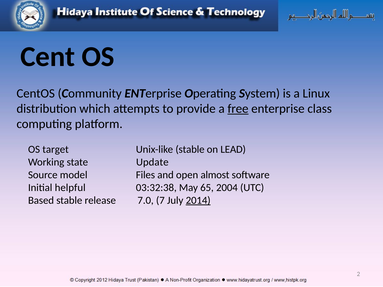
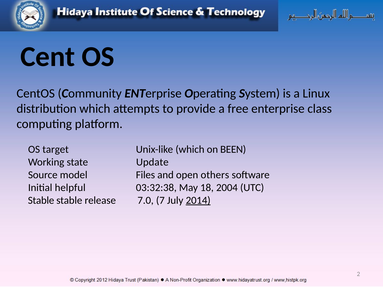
free underline: present -> none (238, 109)
Unix-like stable: stable -> which (190, 149)
LEAD: LEAD -> BEEN (233, 149)
almost: almost -> others (215, 175)
65: 65 -> 18 (207, 188)
Based: Based -> Stable (41, 201)
